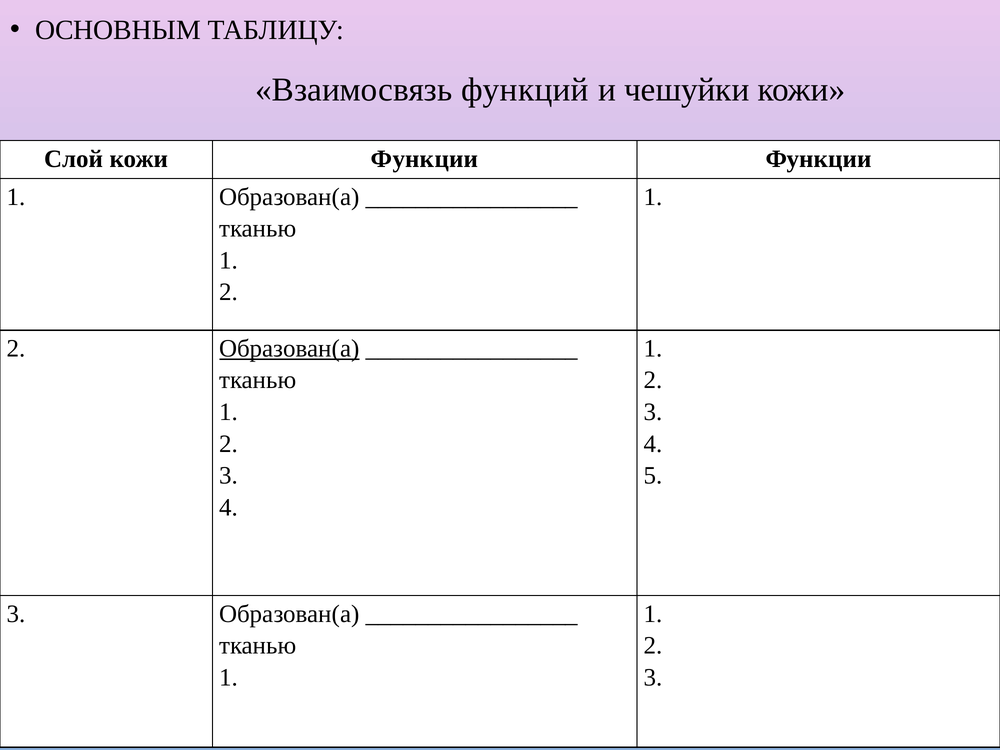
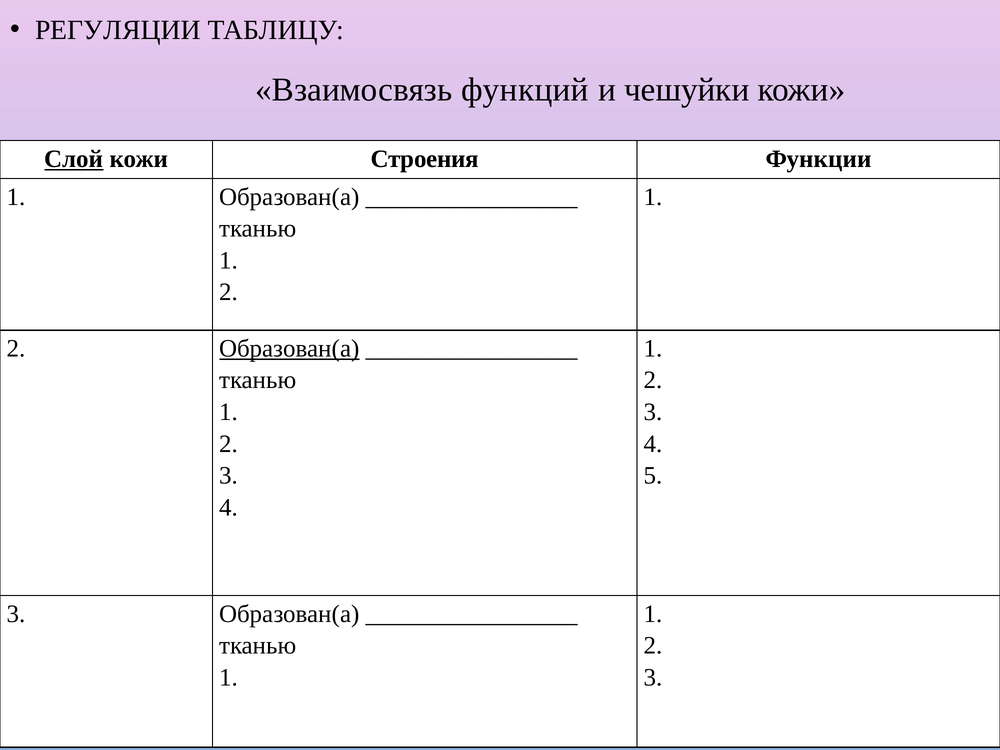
ОСНОВНЫМ: ОСНОВНЫМ -> РЕГУЛЯЦИИ (118, 30)
Слой underline: none -> present (74, 159)
кожи Функции: Функции -> Строения (425, 159)
